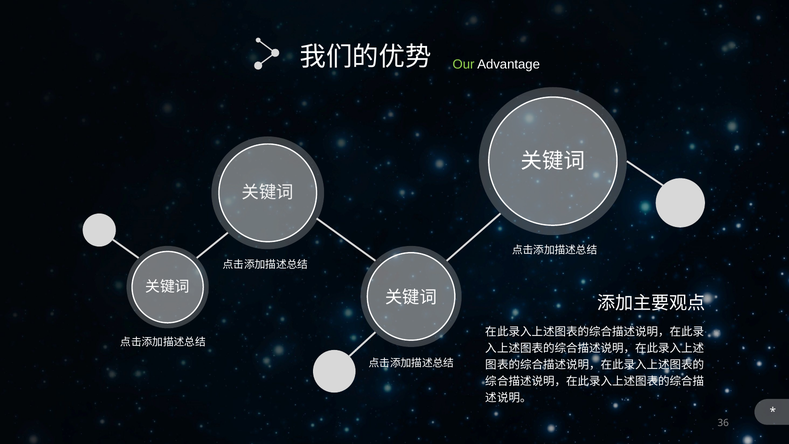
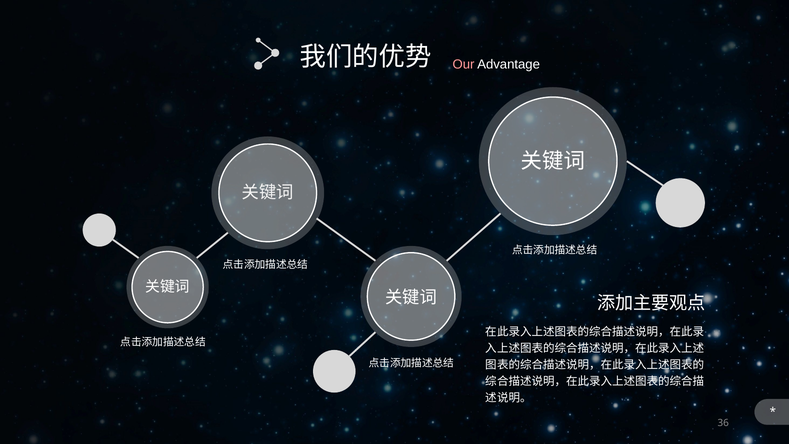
Our colour: light green -> pink (463, 64)
